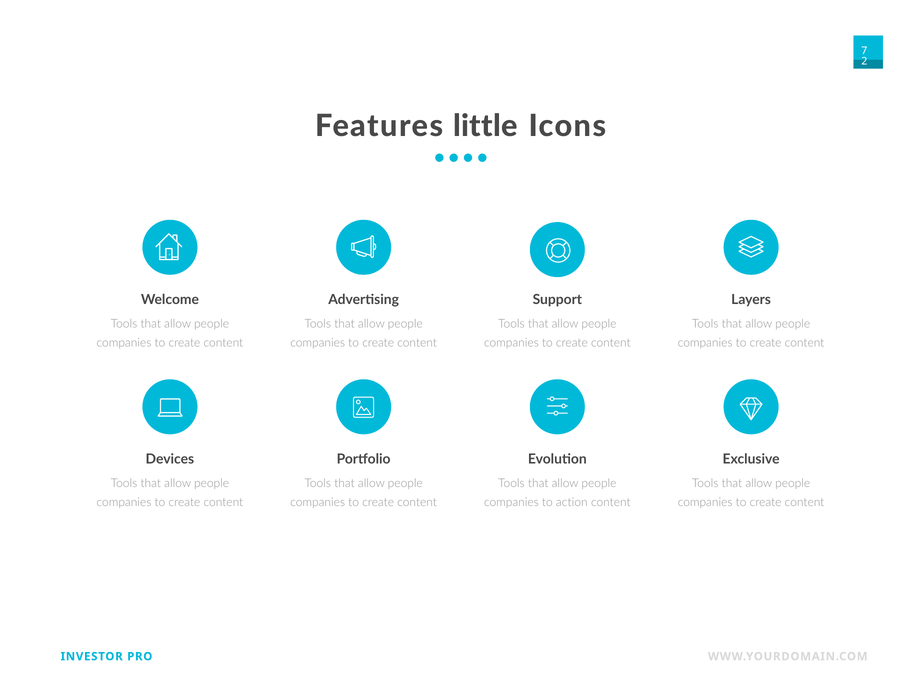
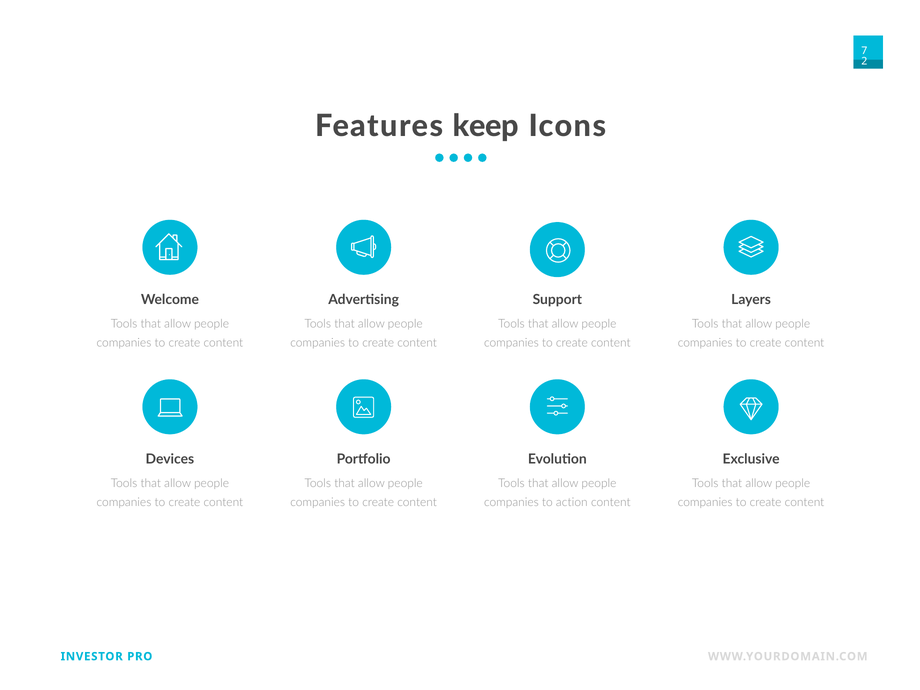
little: little -> keep (486, 126)
